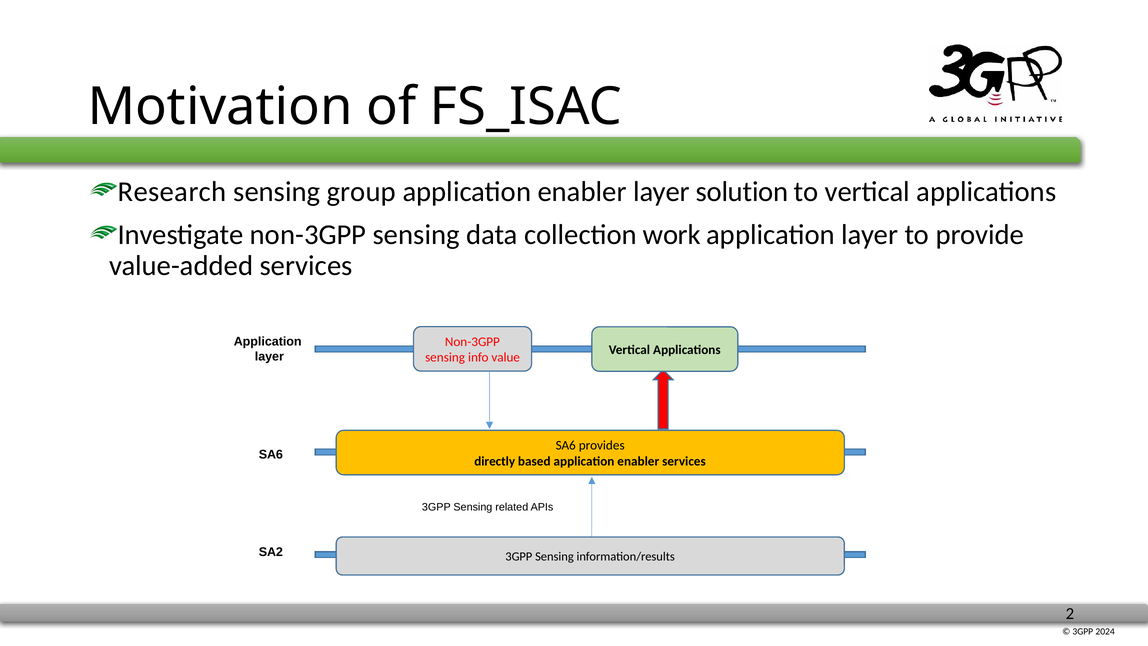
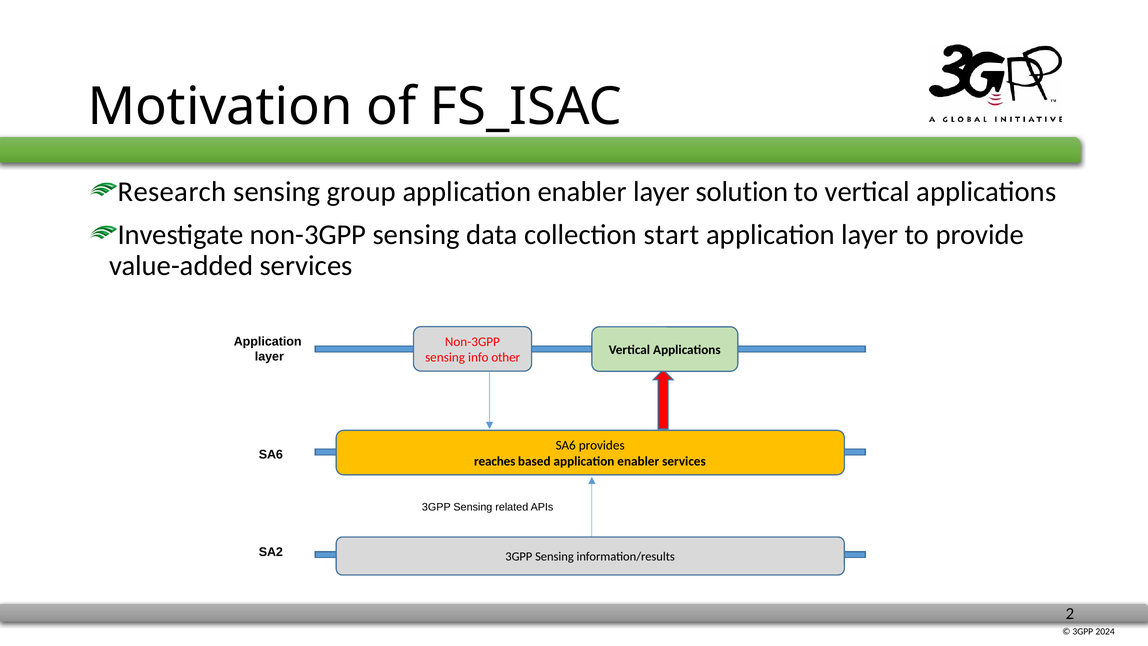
work: work -> start (672, 234)
value: value -> other (506, 358)
directly: directly -> reaches (495, 461)
